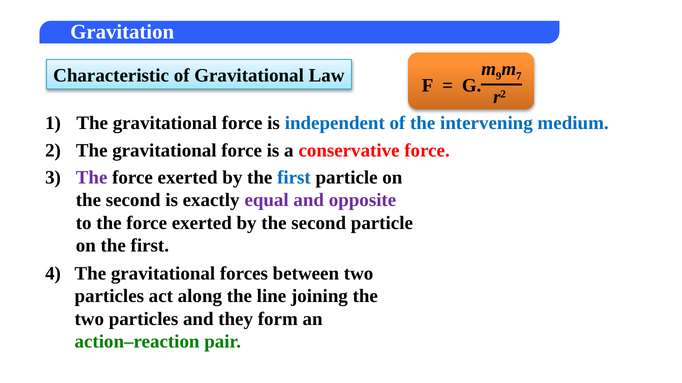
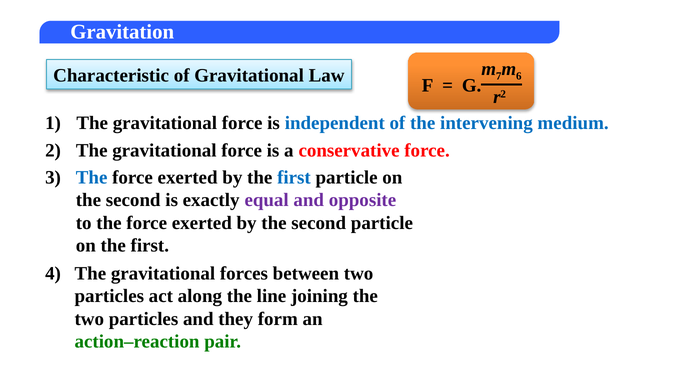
9: 9 -> 7 (499, 76)
7: 7 -> 6 (519, 76)
The colour: purple -> blue (92, 178)
